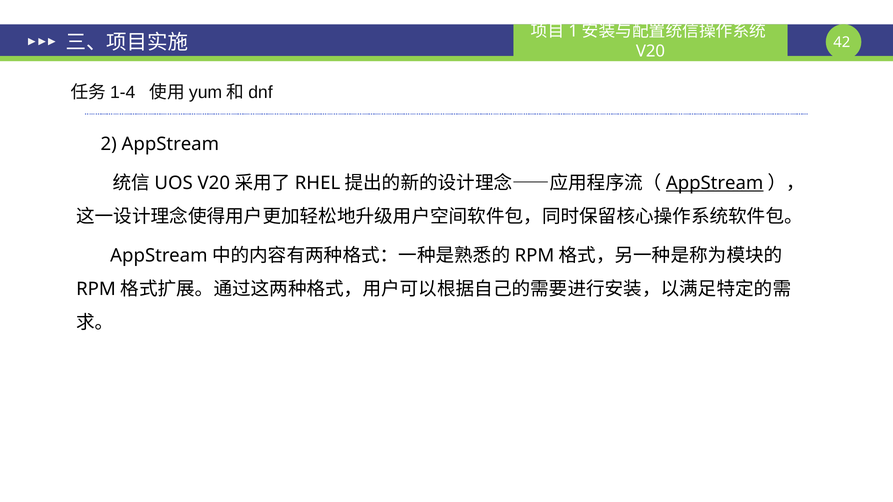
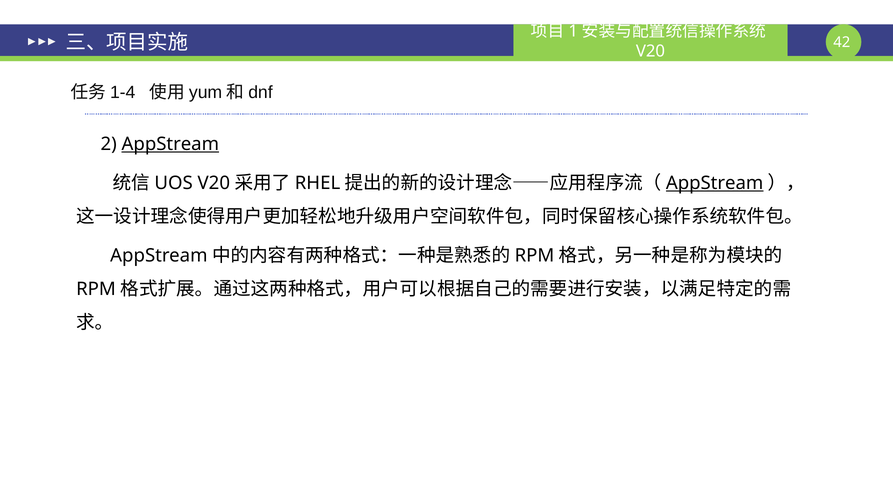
AppStream underline: none -> present (170, 144)
